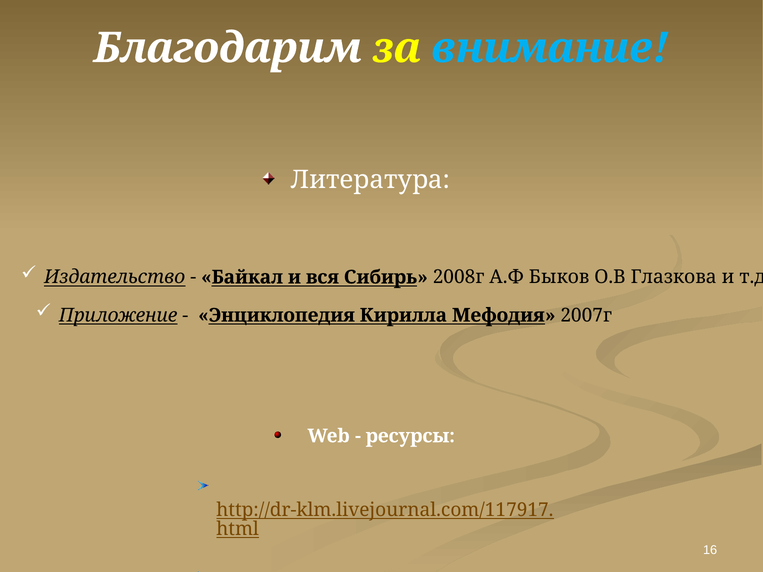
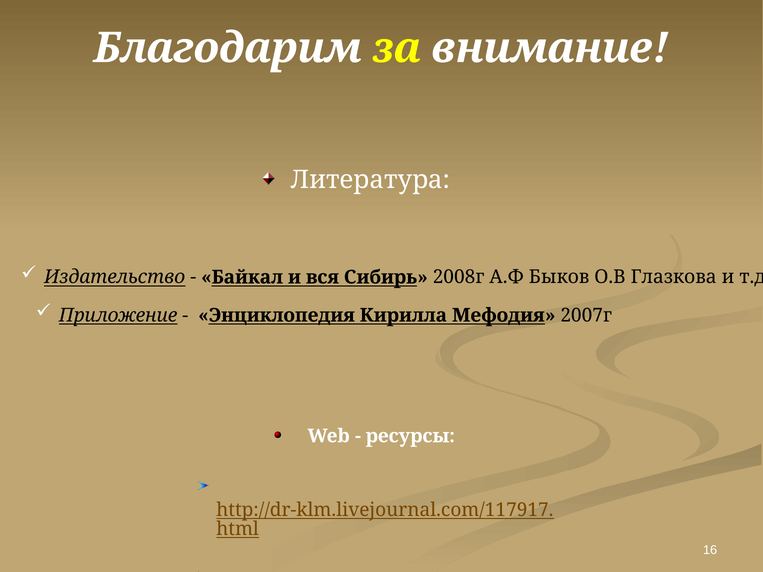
внимание colour: light blue -> white (550, 48)
